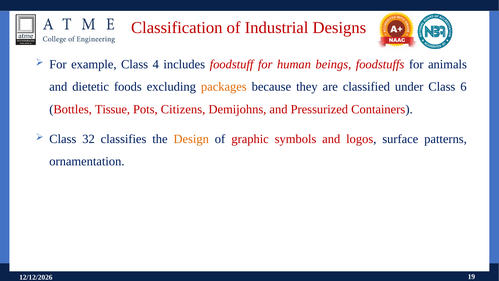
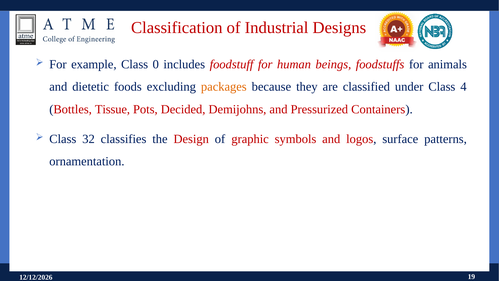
4: 4 -> 0 (156, 64)
6: 6 -> 4 (463, 87)
Citizens: Citizens -> Decided (183, 109)
Design colour: orange -> red (191, 139)
